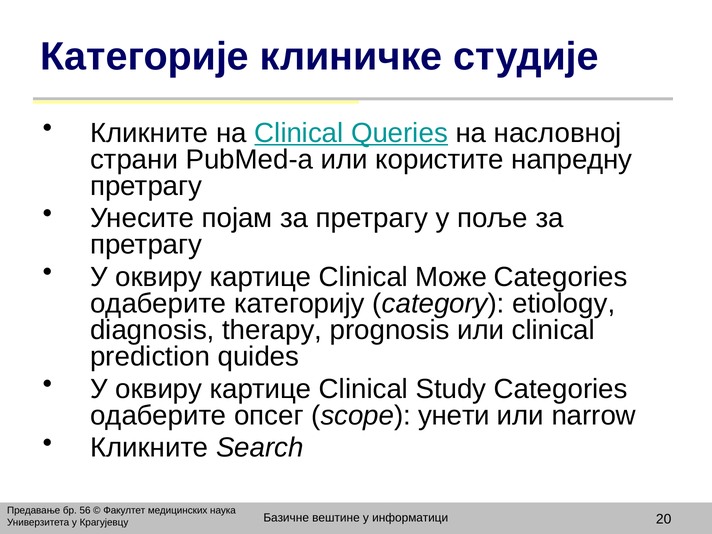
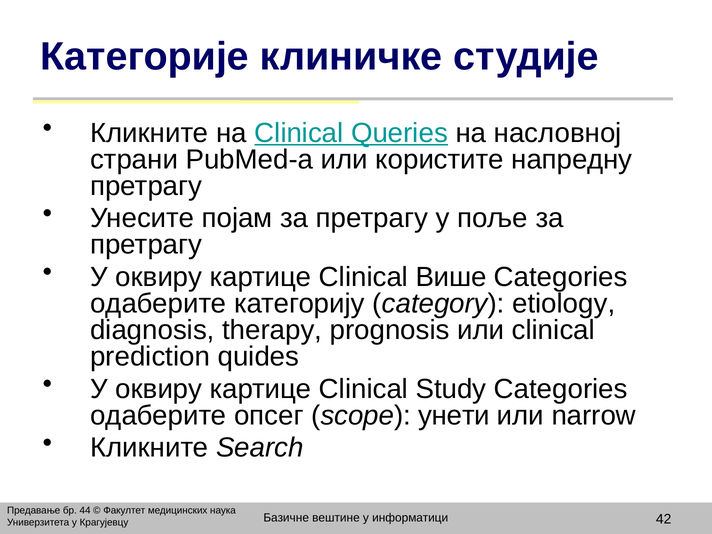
Може: Може -> Више (451, 277)
56: 56 -> 44 (85, 510)
20: 20 -> 42 (664, 519)
